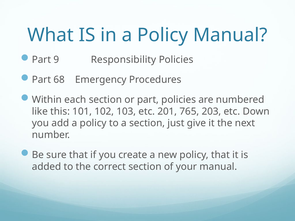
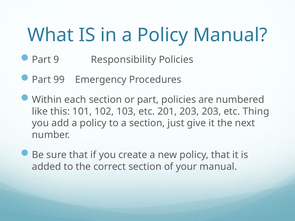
68: 68 -> 99 (59, 80)
201 765: 765 -> 203 (189, 111)
Down: Down -> Thing (256, 111)
